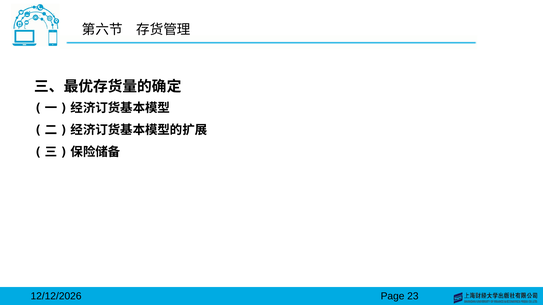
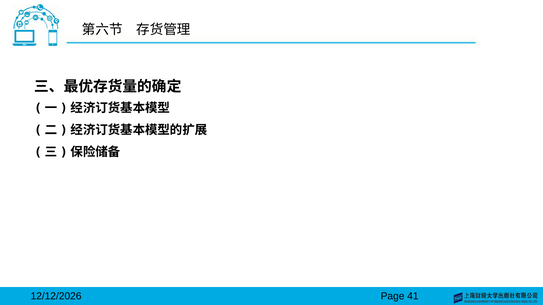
23: 23 -> 41 (413, 296)
